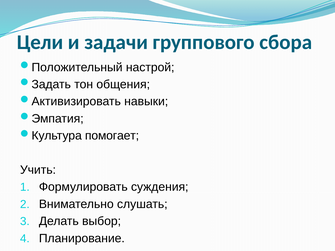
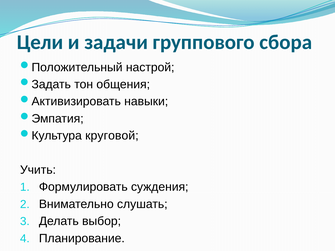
помогает: помогает -> круговой (112, 136)
